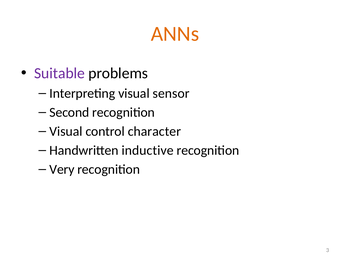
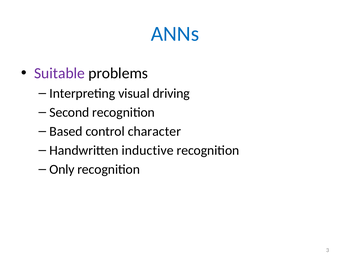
ANNs colour: orange -> blue (175, 34)
sensor: sensor -> driving (171, 94)
Visual: Visual -> Based (66, 132)
Very: Very -> Only (62, 170)
